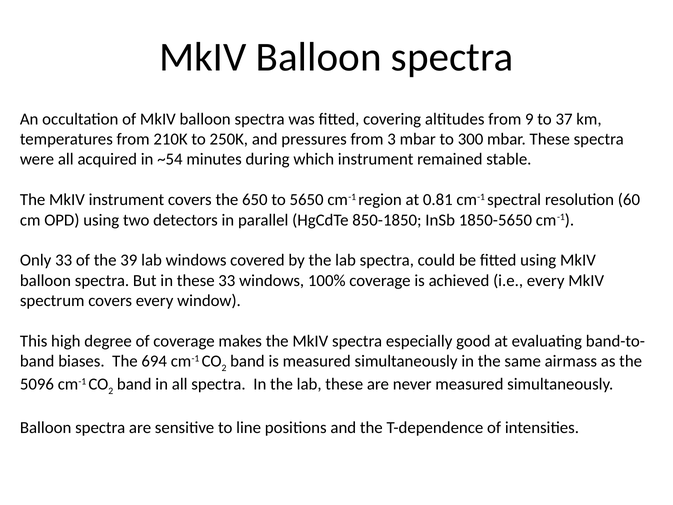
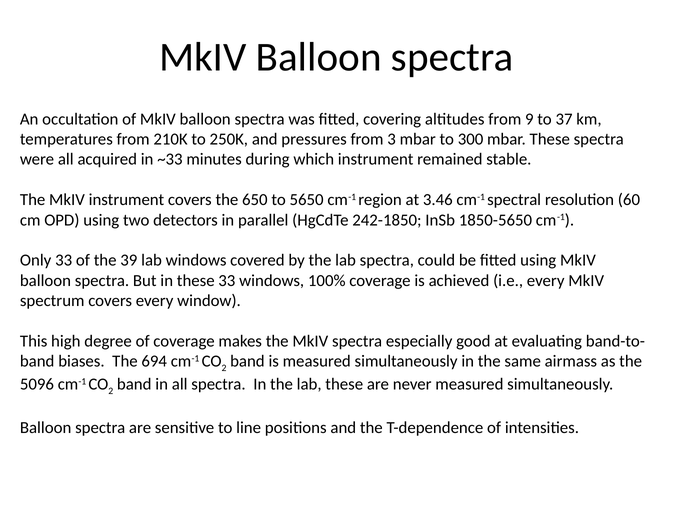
~54: ~54 -> ~33 (170, 159)
0.81: 0.81 -> 3.46 (438, 200)
850-1850: 850-1850 -> 242-1850 (387, 220)
